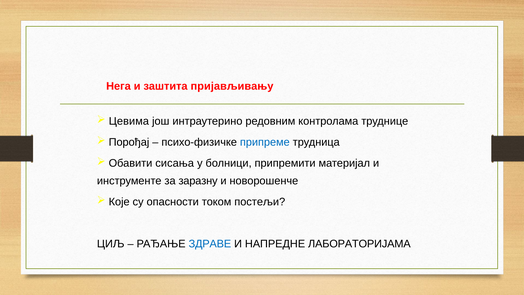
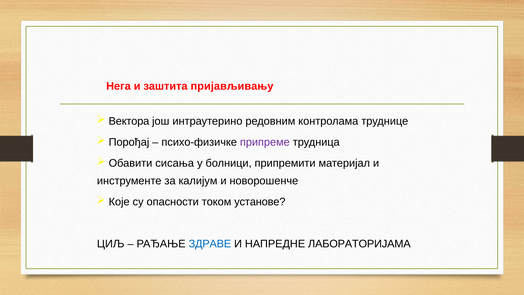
Цевима: Цевима -> Вектора (129, 121)
припреме colour: blue -> purple (265, 142)
заразну: заразну -> калијум (198, 181)
постељи: постељи -> установе (260, 202)
